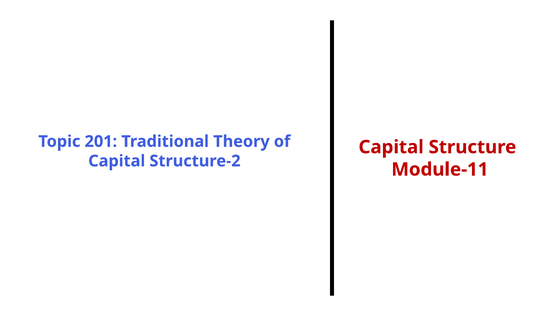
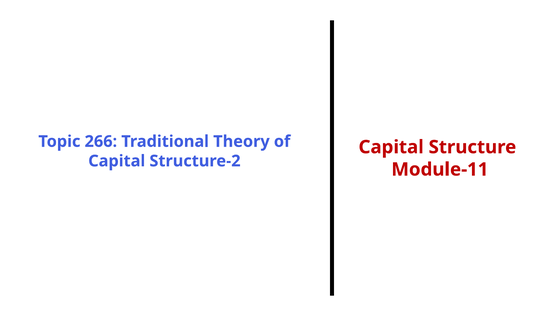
201: 201 -> 266 (101, 142)
